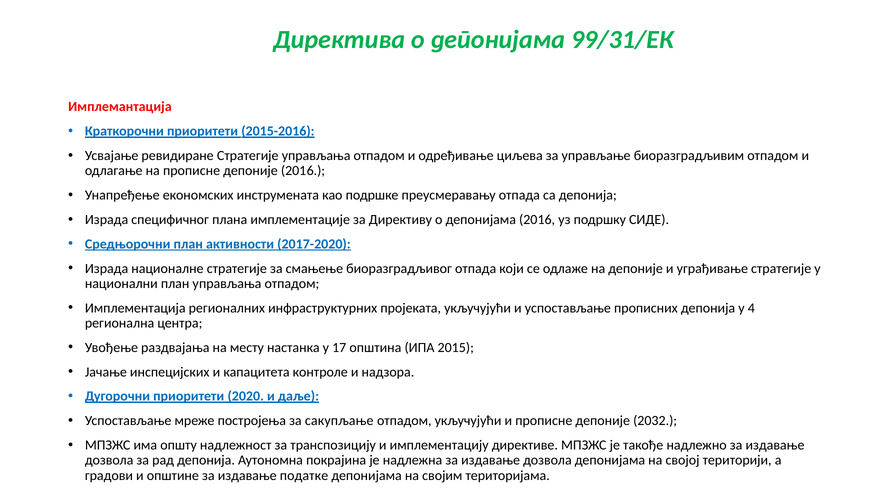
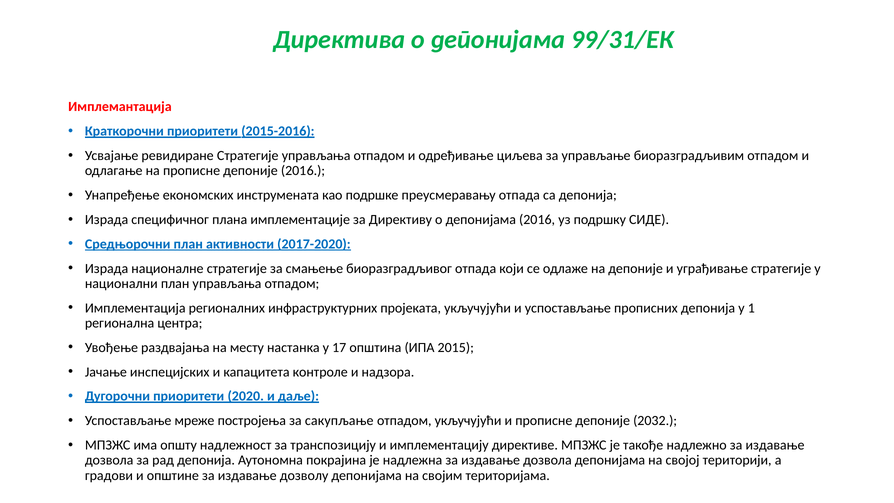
4: 4 -> 1 (751, 308)
податке: податке -> дозволу (304, 475)
